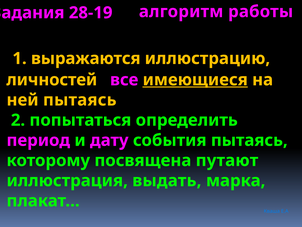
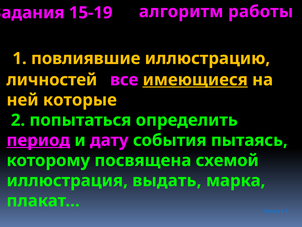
28-19: 28-19 -> 15-19 (91, 13)
выражаются: выражаются -> повлиявшие (86, 58)
ней пытаясь: пытаясь -> которые (80, 100)
период underline: none -> present (38, 140)
путают: путают -> схемой (227, 160)
